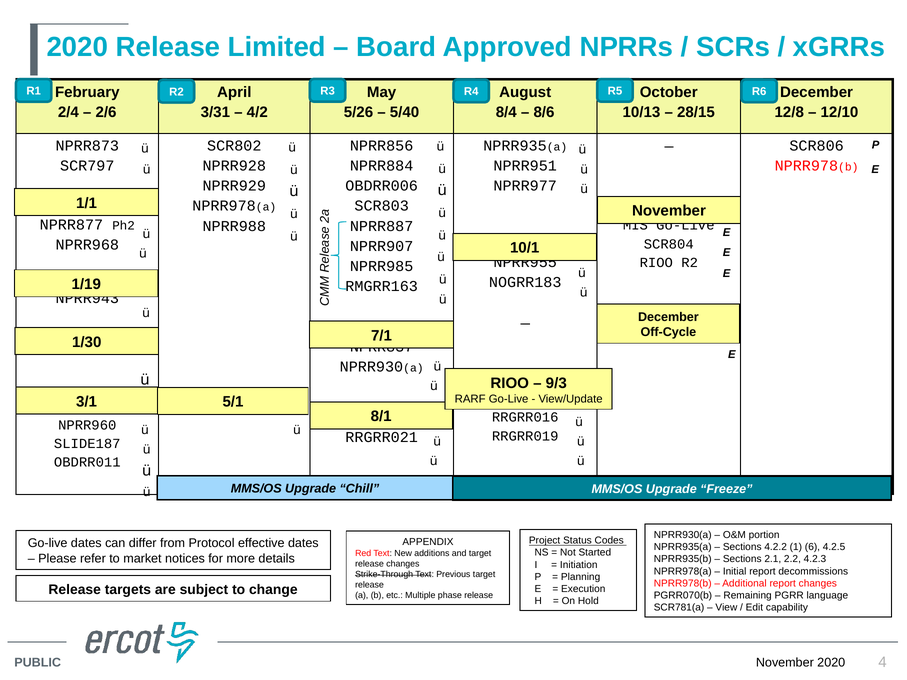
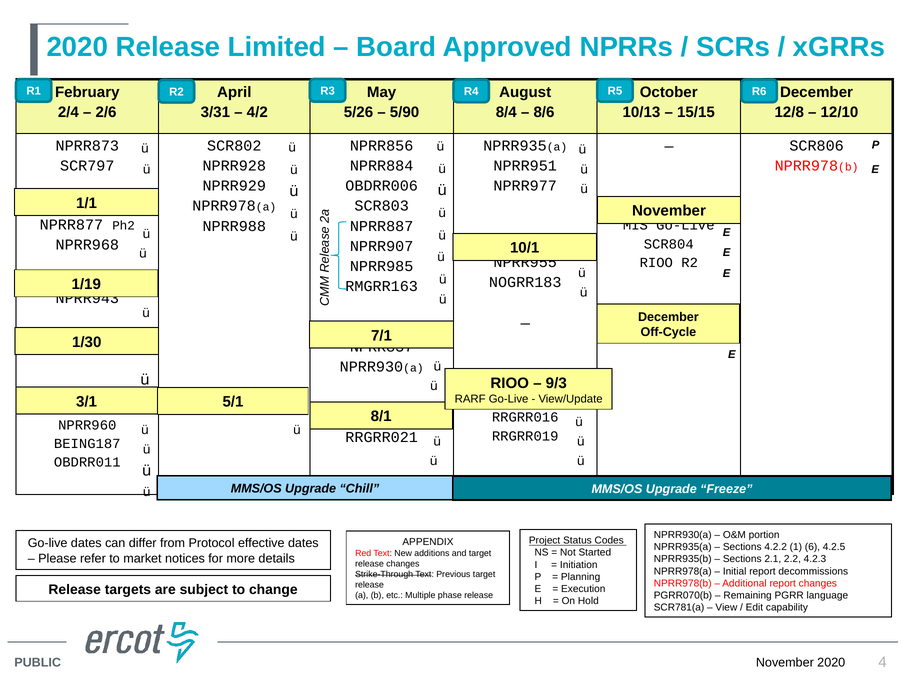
5/40: 5/40 -> 5/90 (405, 112)
28/15: 28/15 -> 15/15 (696, 112)
SLIDE187: SLIDE187 -> BEING187 (87, 444)
